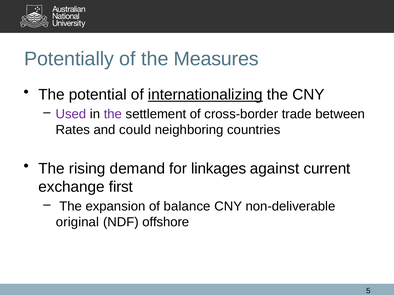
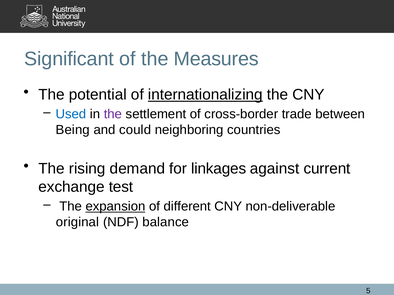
Potentially: Potentially -> Significant (69, 59)
Used colour: purple -> blue (71, 114)
Rates: Rates -> Being (73, 130)
first: first -> test (121, 187)
expansion underline: none -> present (115, 207)
balance: balance -> different (187, 207)
offshore: offshore -> balance (166, 223)
